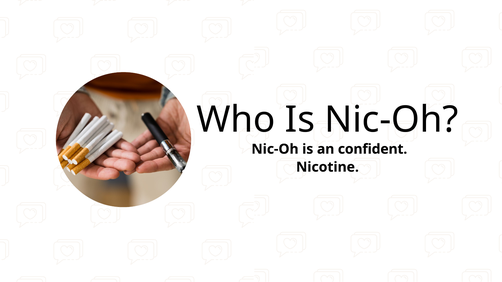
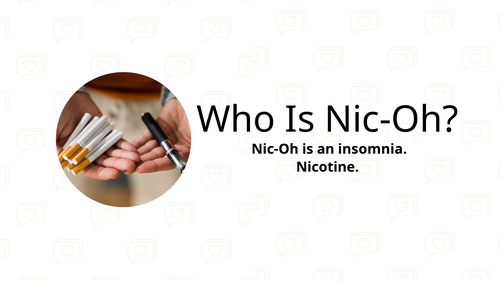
confident: confident -> insomnia (372, 149)
